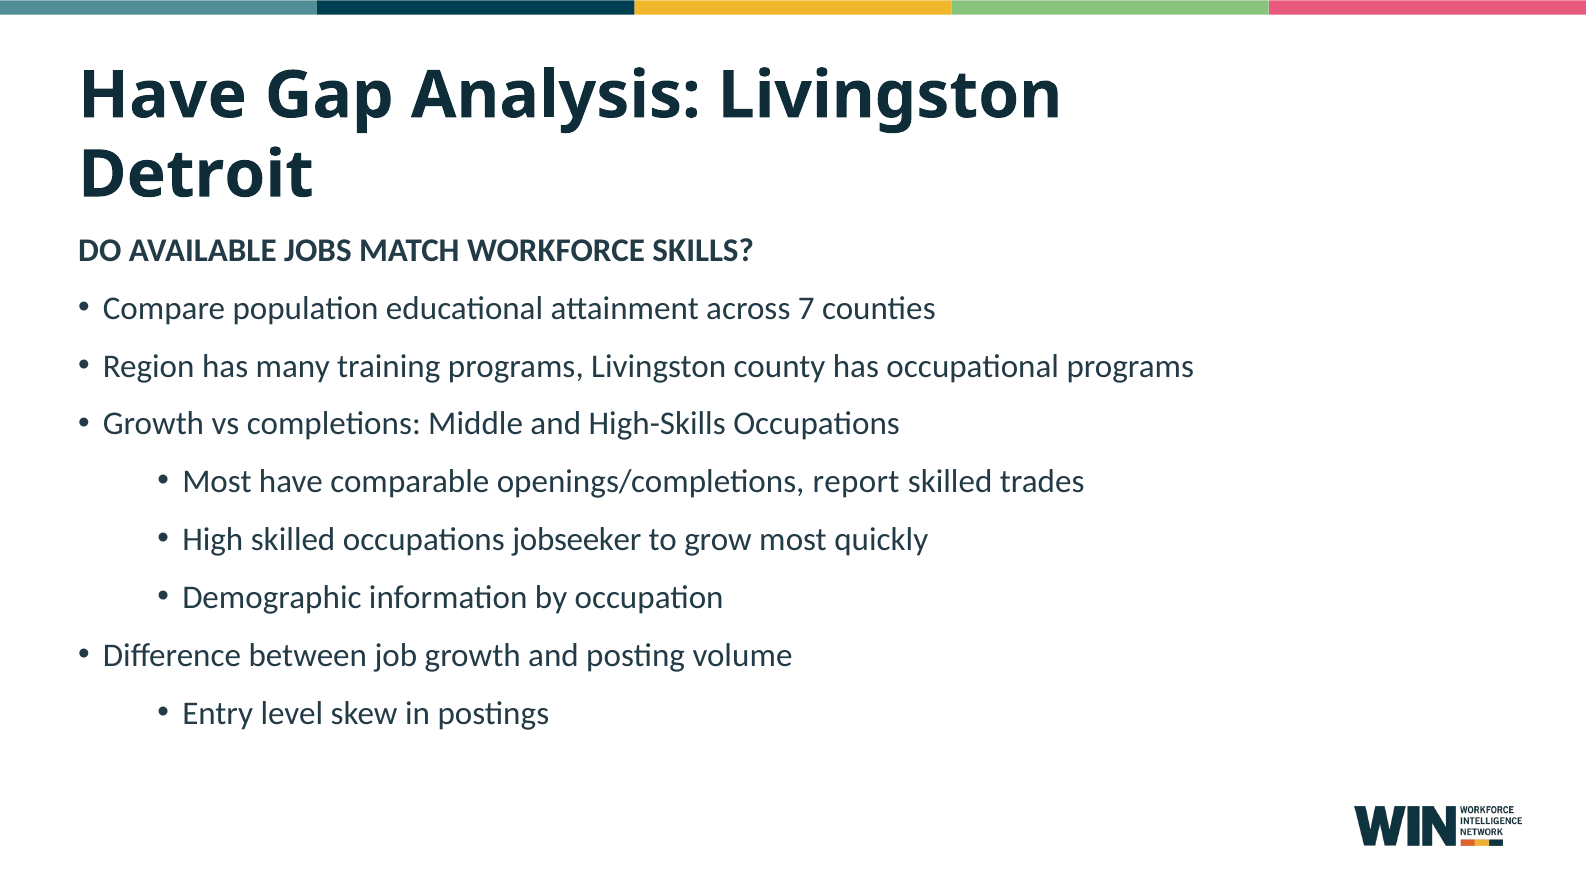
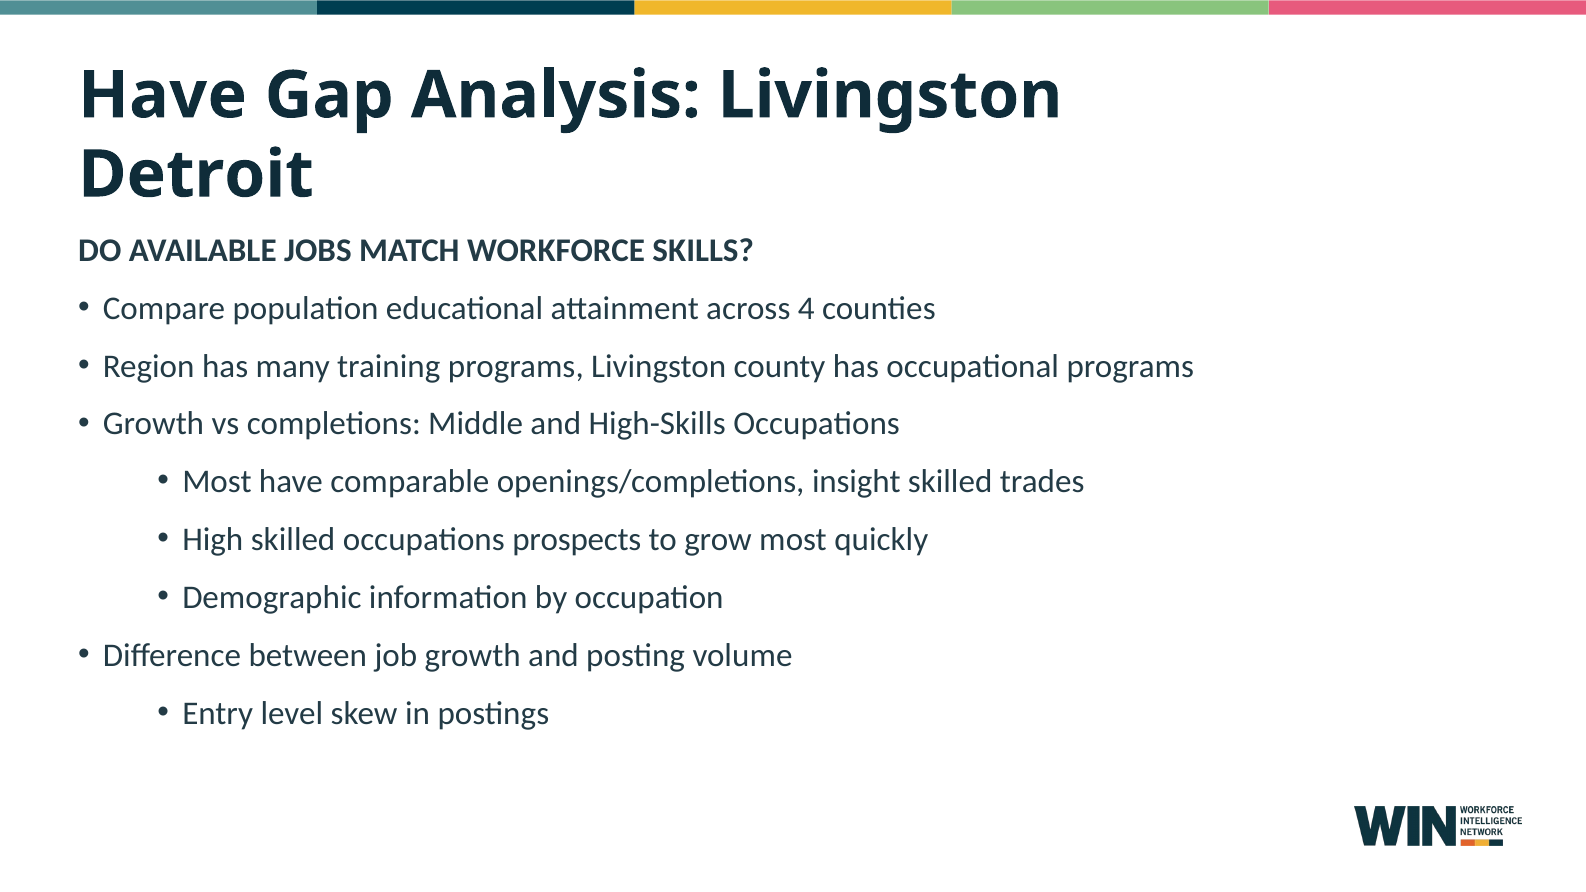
7: 7 -> 4 (806, 308)
report: report -> insight (856, 482)
jobseeker: jobseeker -> prospects (577, 540)
